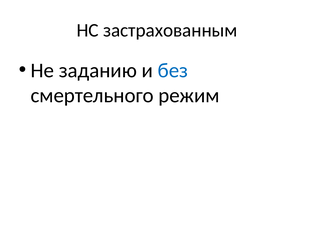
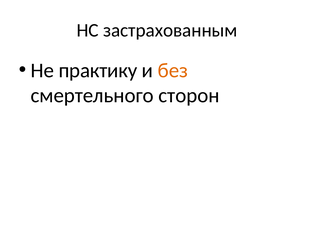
заданию: заданию -> практику (98, 71)
без colour: blue -> orange (173, 71)
режим: режим -> сторон (189, 96)
